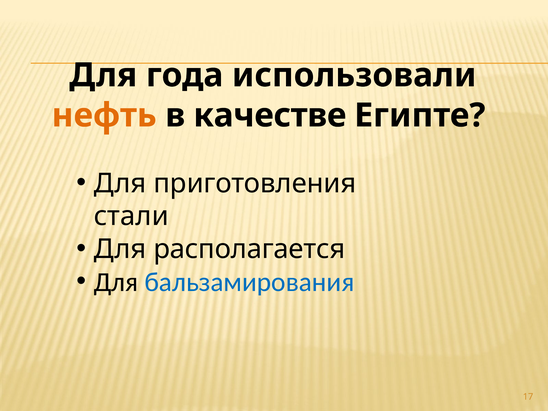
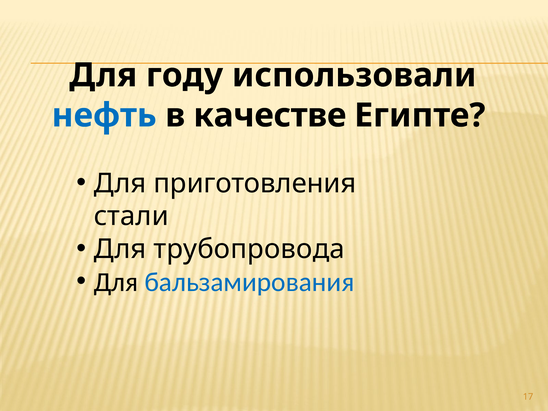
года: года -> году (185, 75)
нефть colour: orange -> blue (104, 115)
располагается: располагается -> трубопровода (249, 249)
